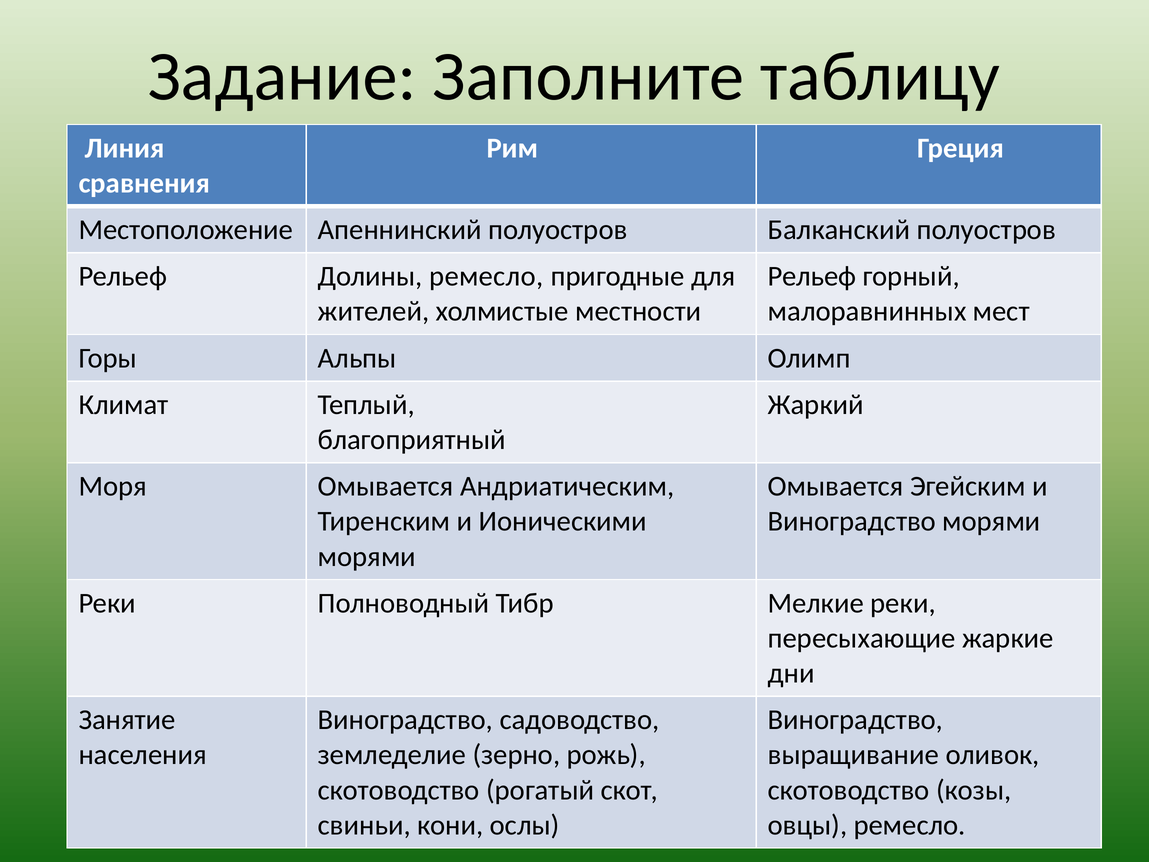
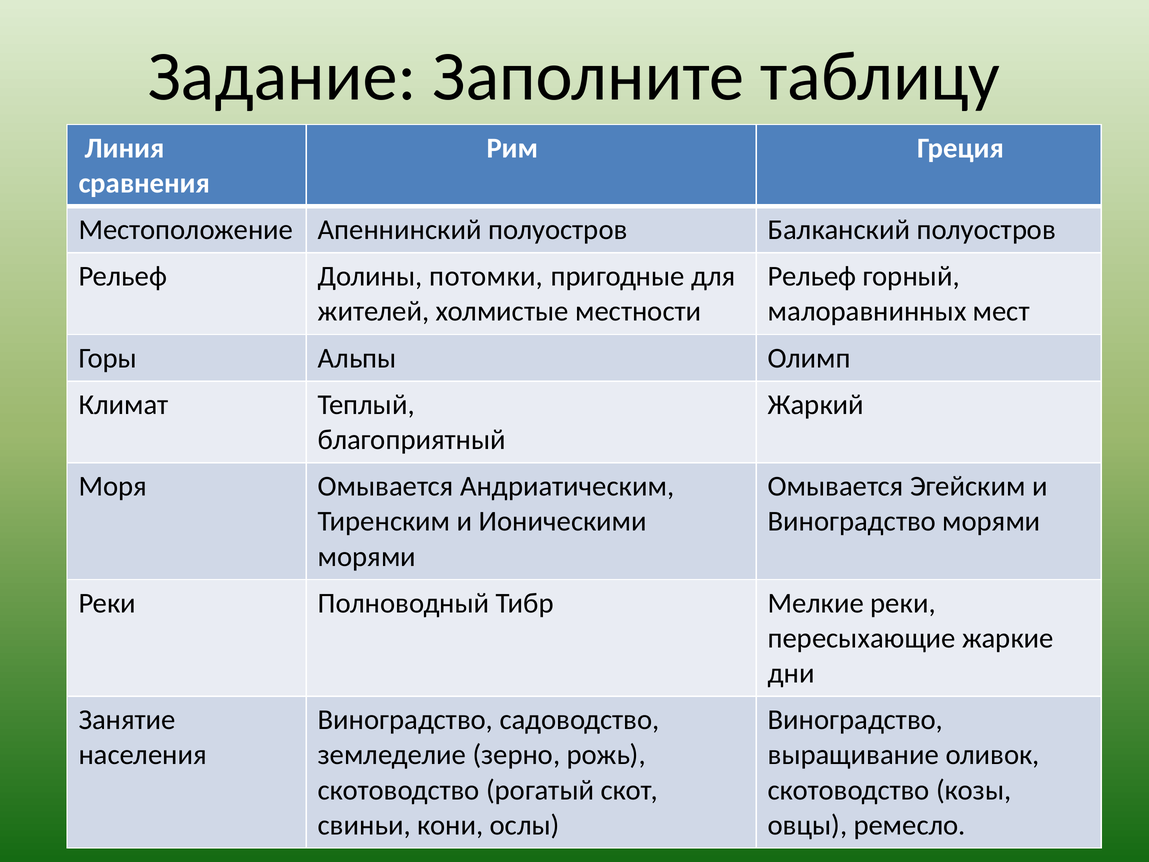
Долины ремесло: ремесло -> потомки (486, 276)
